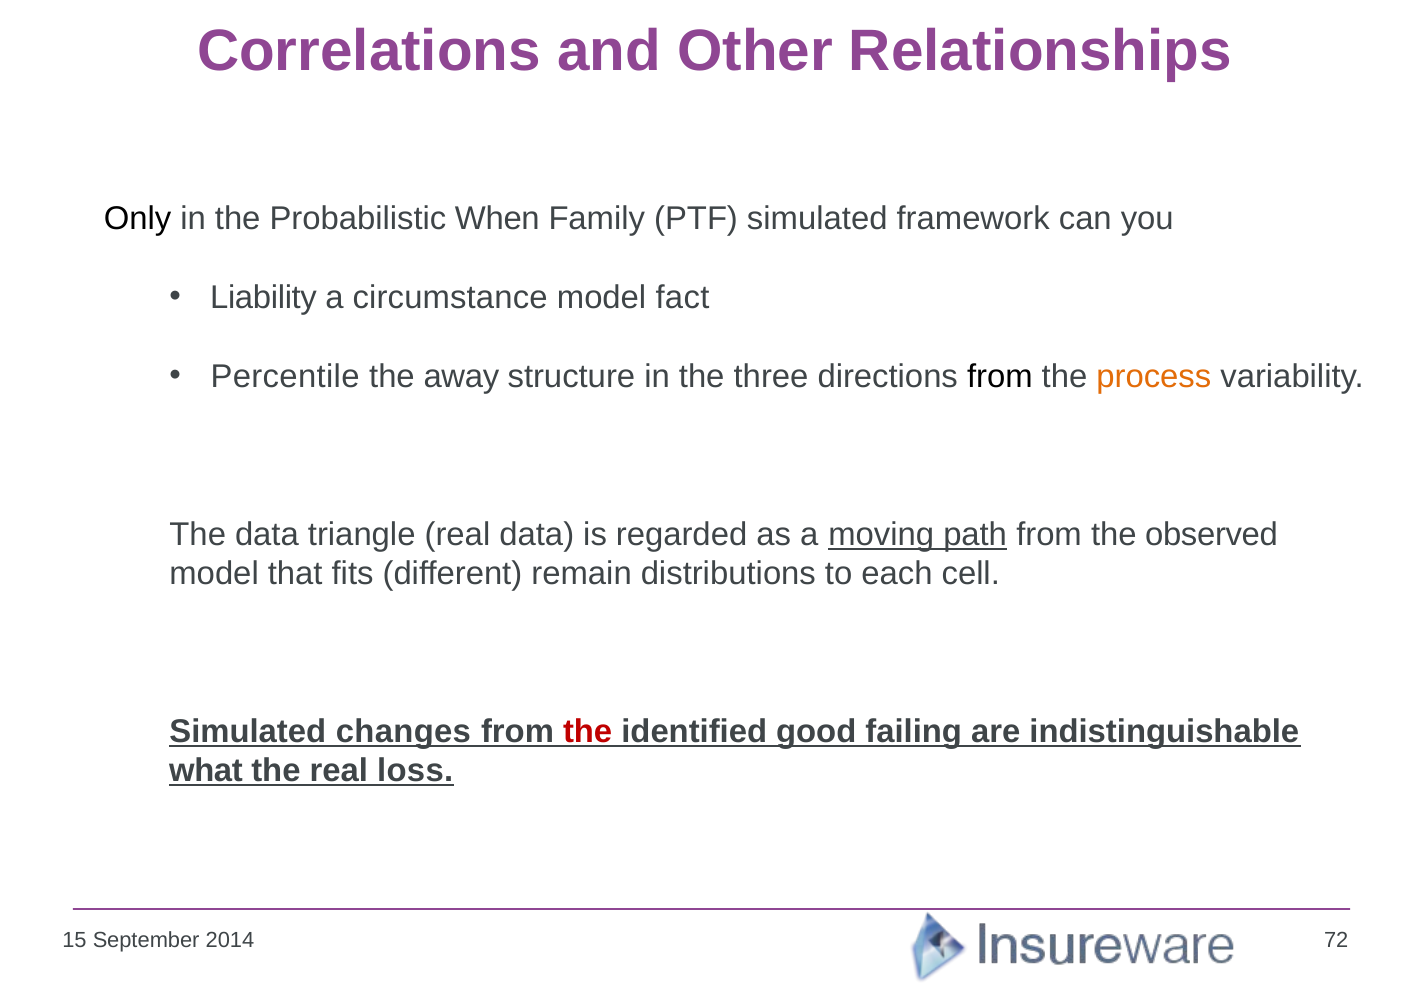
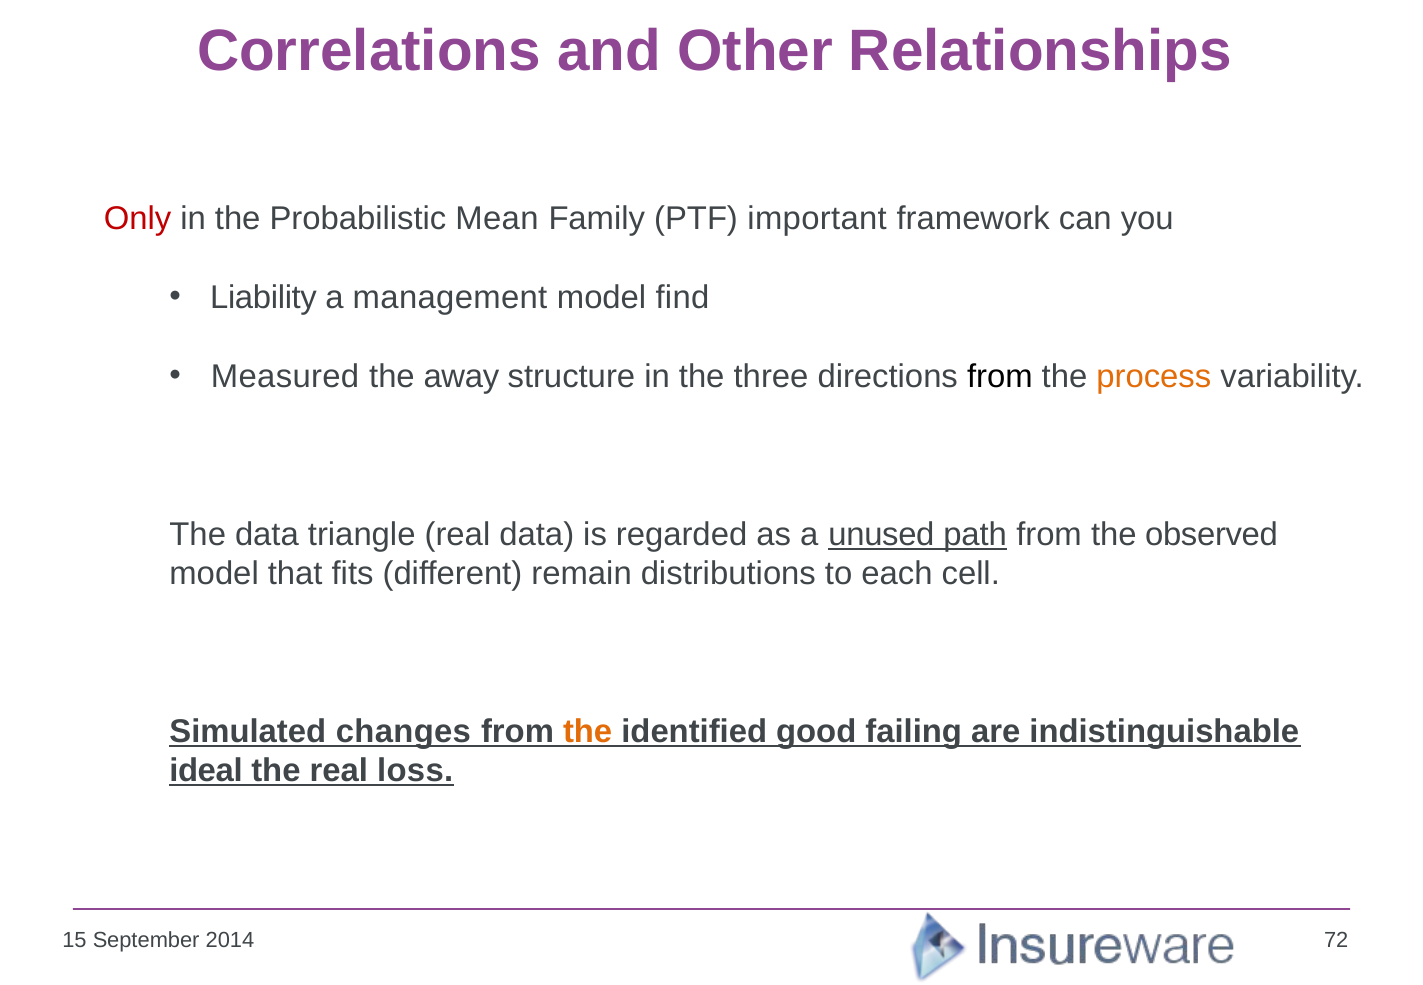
Only colour: black -> red (137, 219)
When: When -> Mean (497, 219)
PTF simulated: simulated -> important (817, 219)
circumstance: circumstance -> management (450, 298)
fact: fact -> find (682, 298)
Percentile: Percentile -> Measured (285, 377)
moving: moving -> unused (881, 534)
the colour: red -> orange (588, 731)
what: what -> ideal (206, 771)
